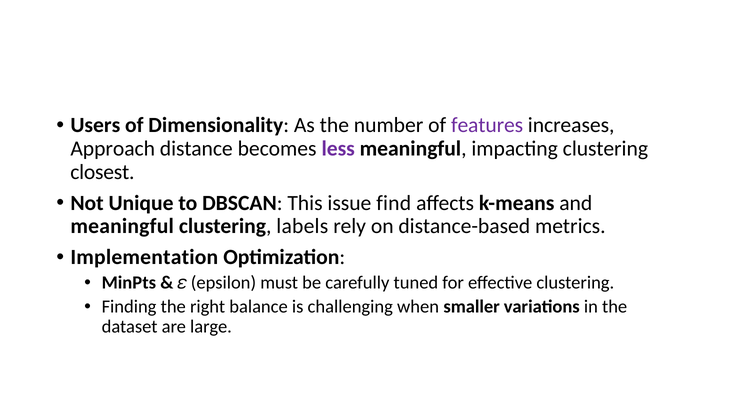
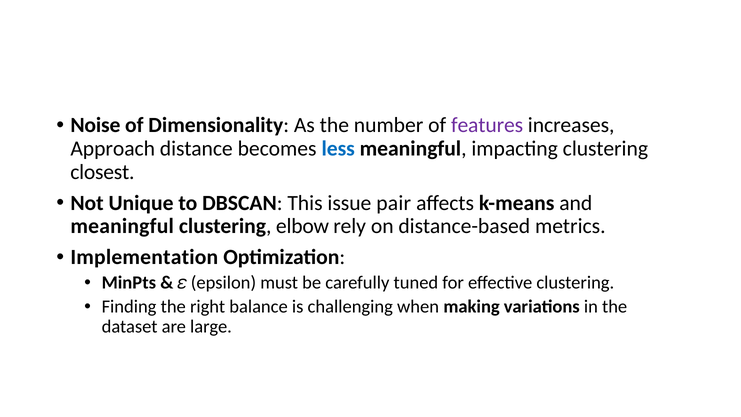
Users: Users -> Noise (95, 125)
less colour: purple -> blue (338, 149)
find: find -> pair (394, 203)
labels: labels -> elbow (302, 226)
smaller: smaller -> making (472, 307)
